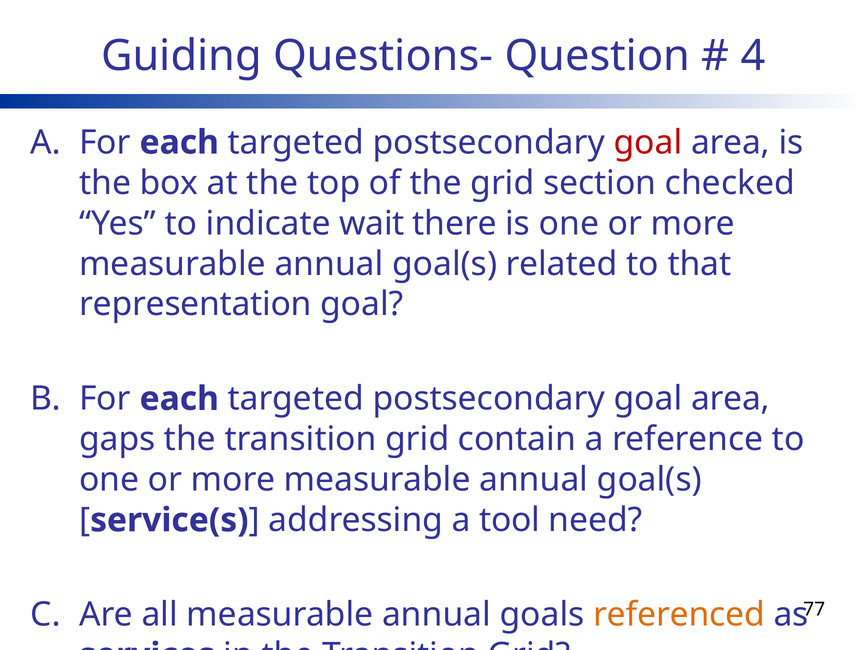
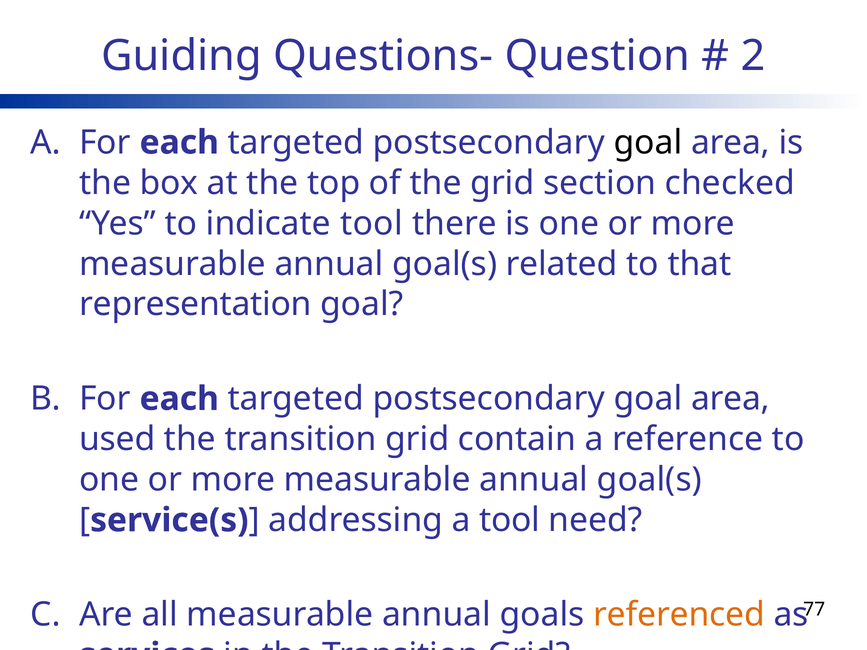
4: 4 -> 2 (753, 56)
goal colour: red -> black (648, 143)
indicate wait: wait -> tool (372, 224)
gaps: gaps -> used (117, 439)
